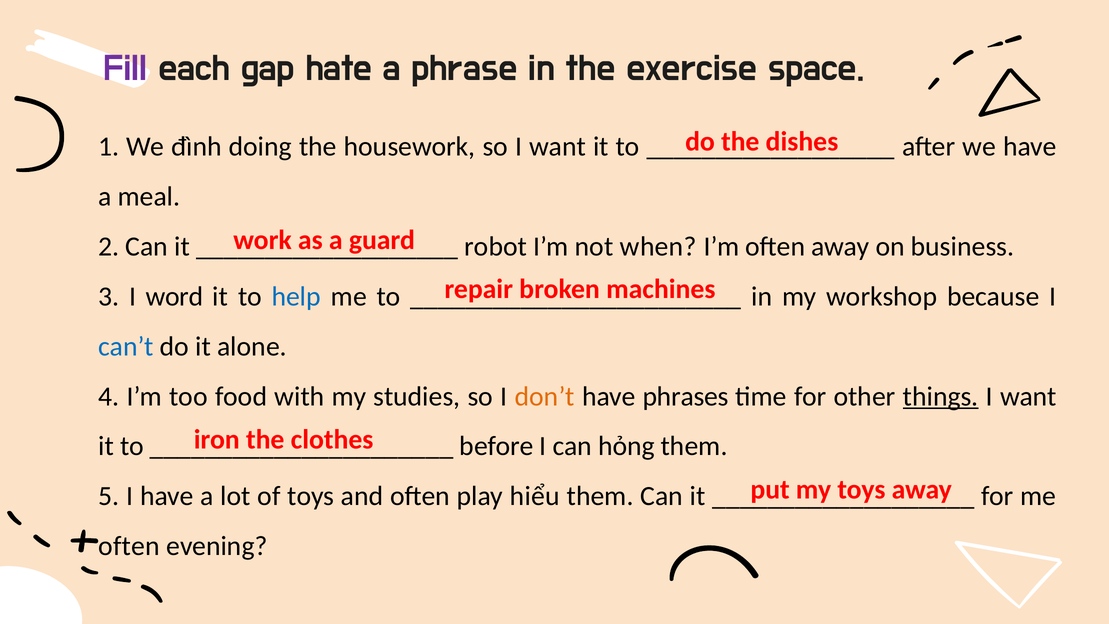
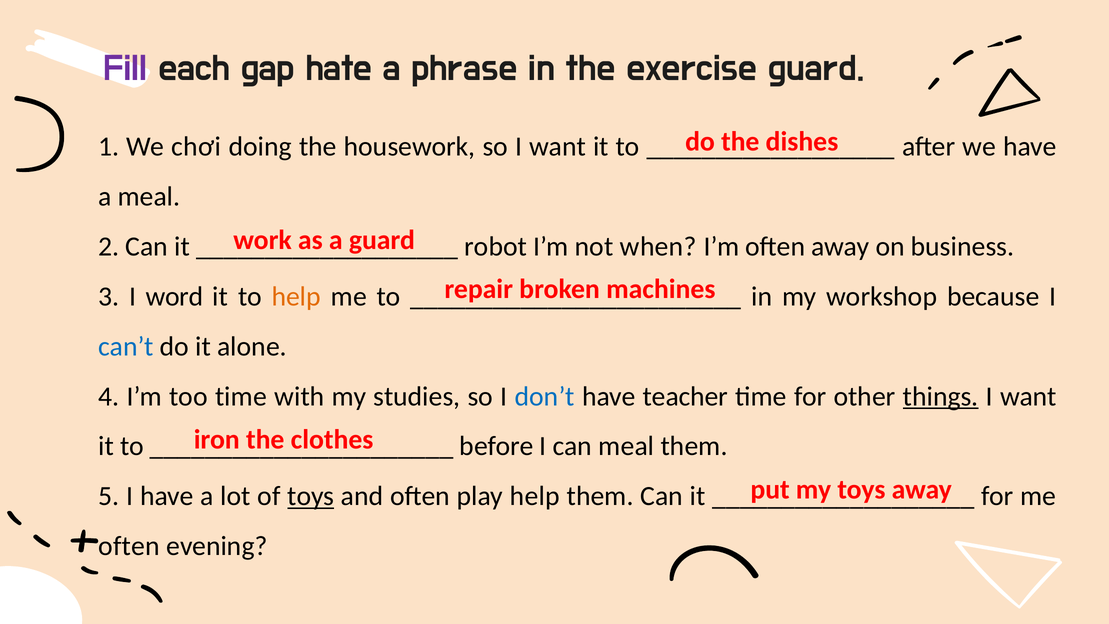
exercise space: space -> guard (816, 68)
đình: đình -> chơi (196, 147)
help colour: blue -> orange (296, 296)
too food: food -> time (241, 396)
don’t colour: orange -> blue (545, 396)
phrases: phrases -> teacher (685, 396)
can hỏng: hỏng -> meal (626, 446)
toys underline: none -> present (311, 496)
play hiểu: hiểu -> help (535, 496)
